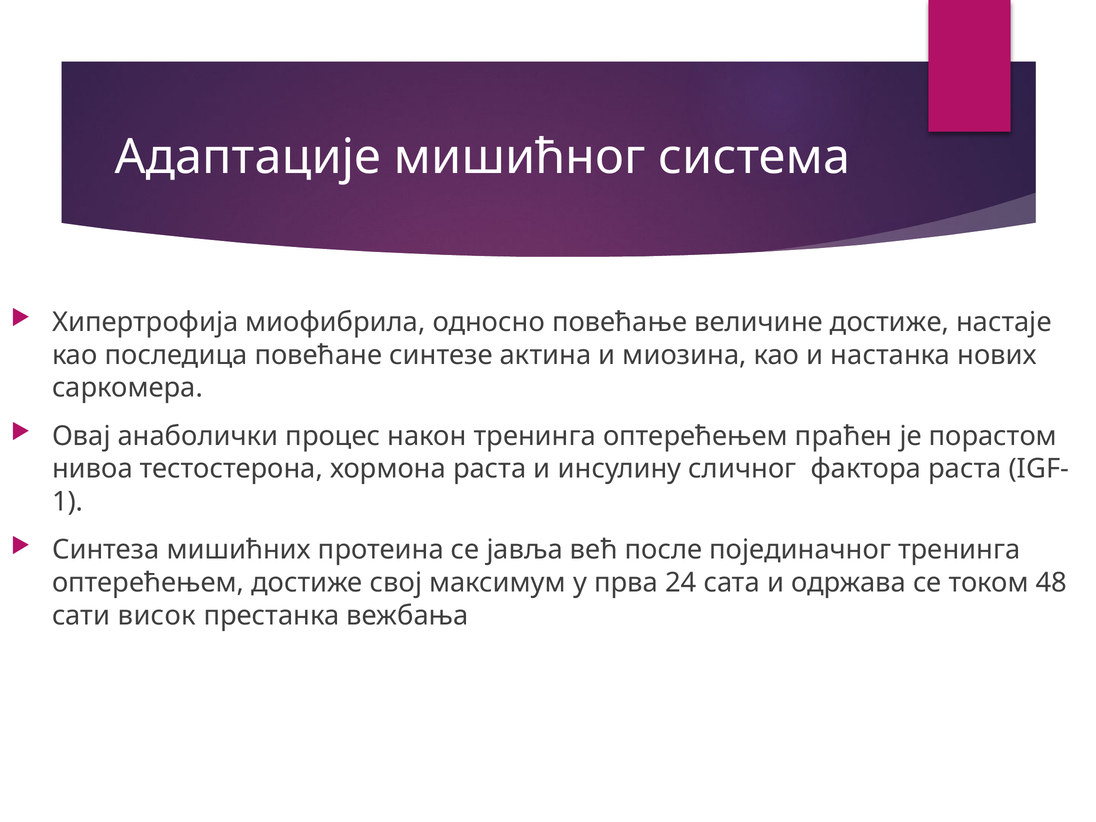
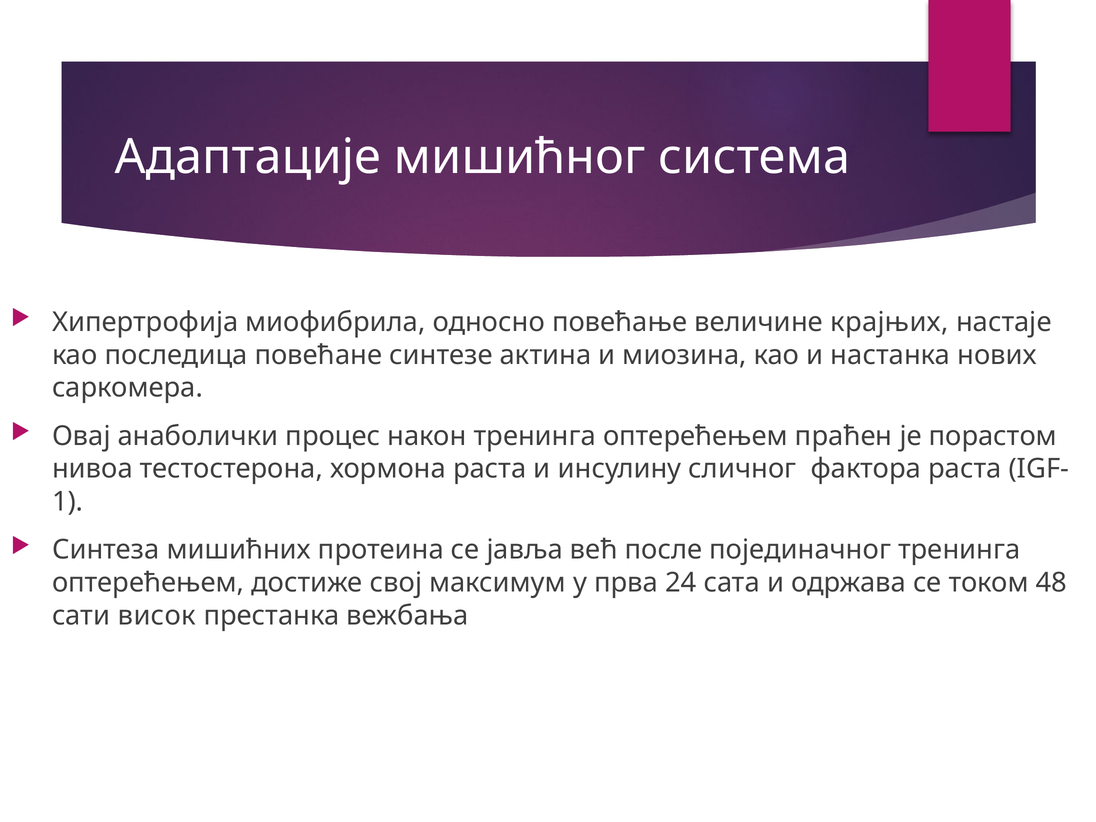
величине достиже: достиже -> крајњих (889, 322)
